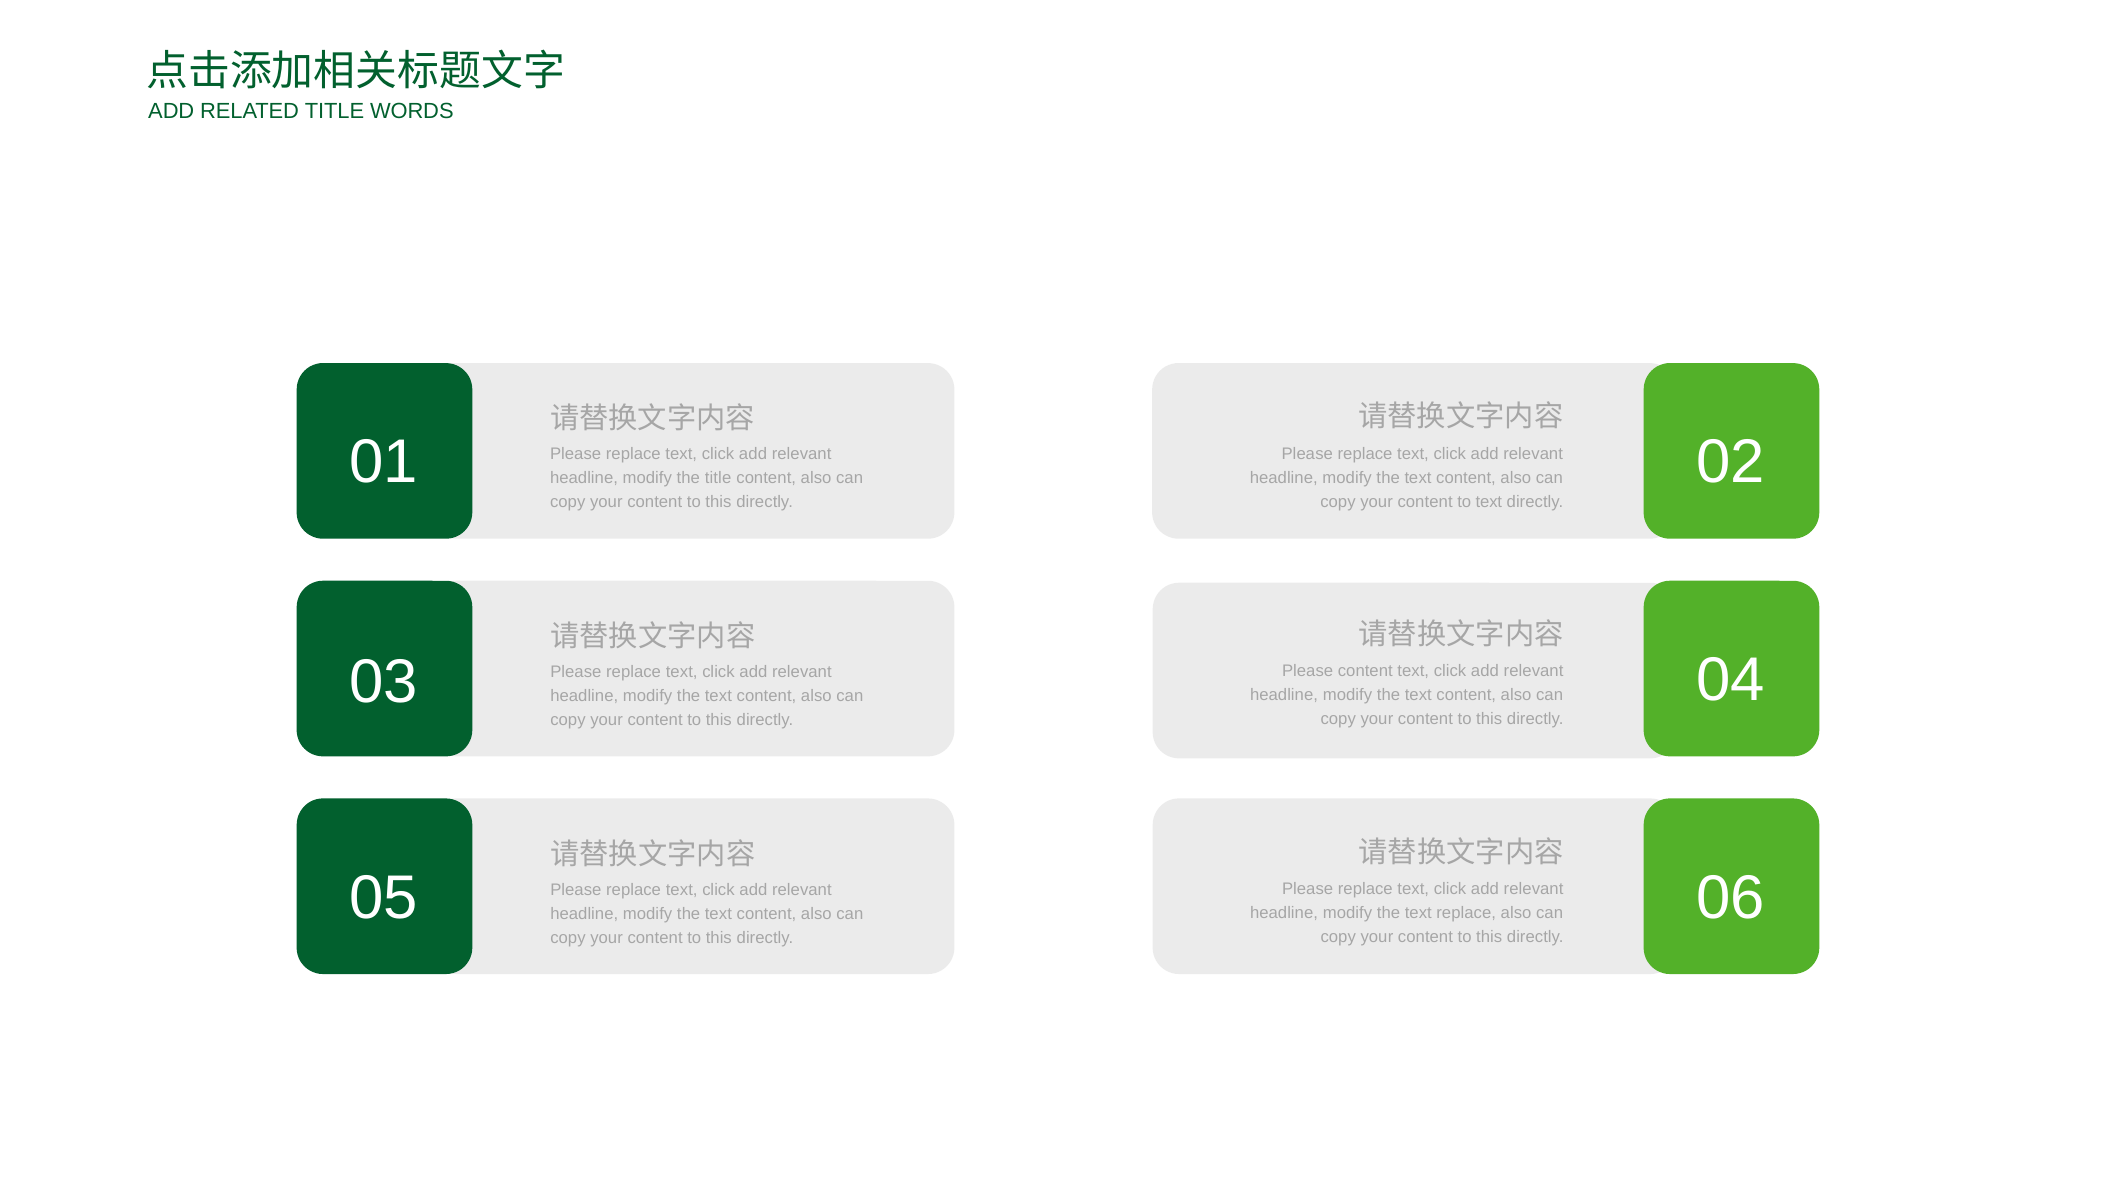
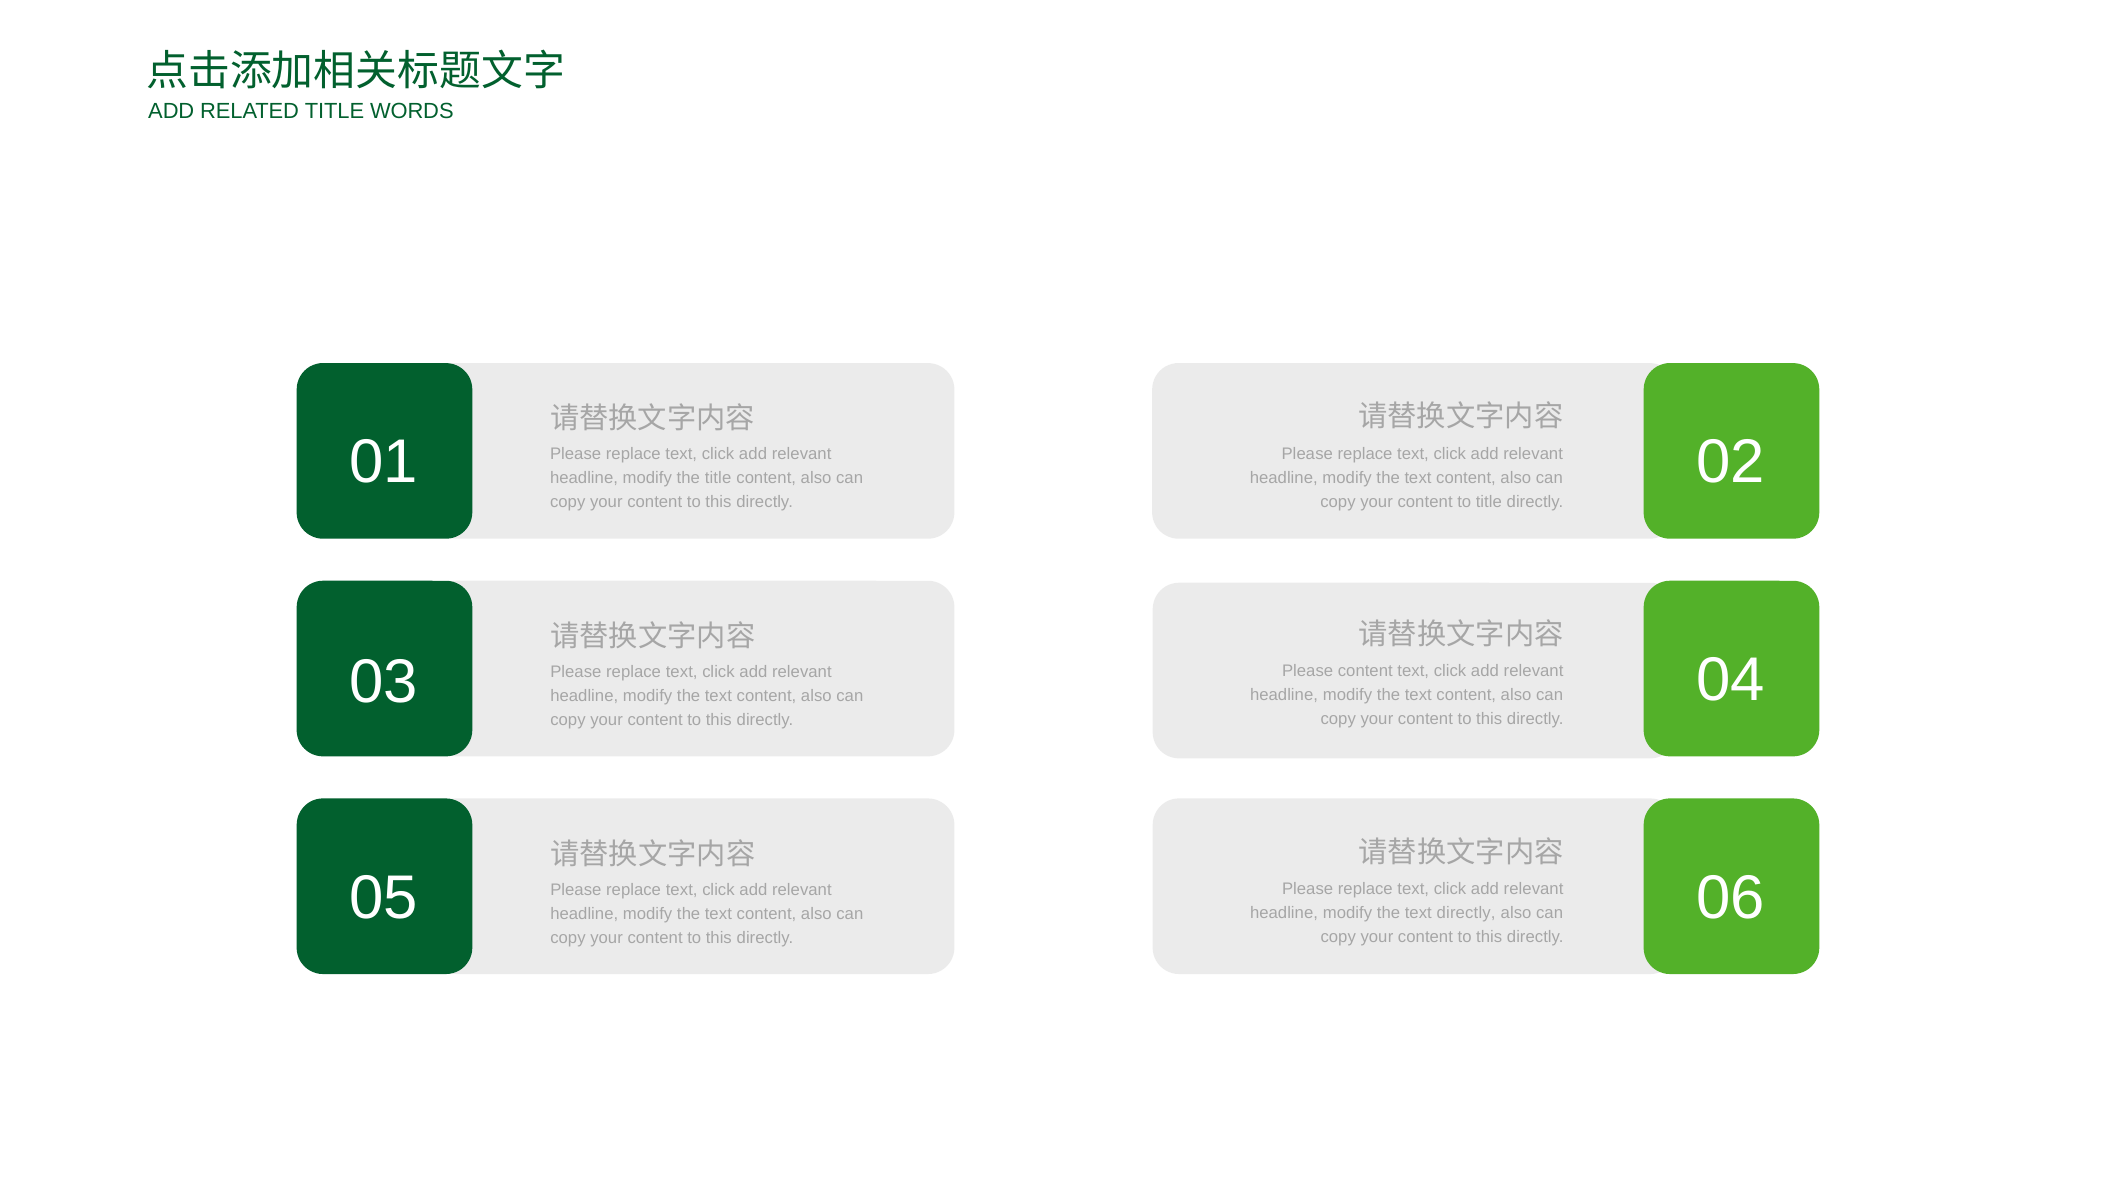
to text: text -> title (1489, 502)
text replace: replace -> directly (1466, 913)
